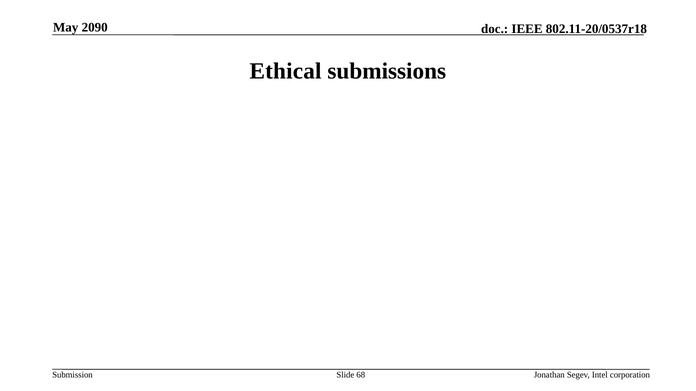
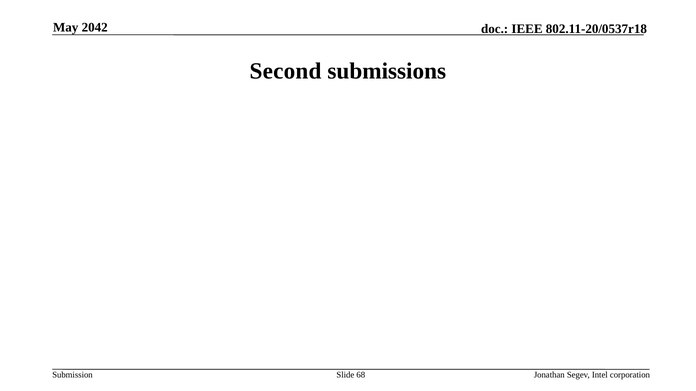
2090: 2090 -> 2042 (95, 28)
Ethical: Ethical -> Second (285, 71)
